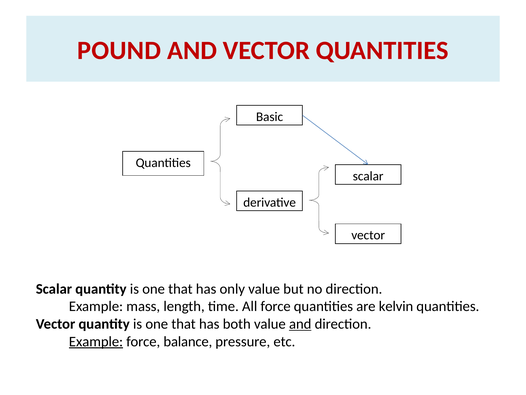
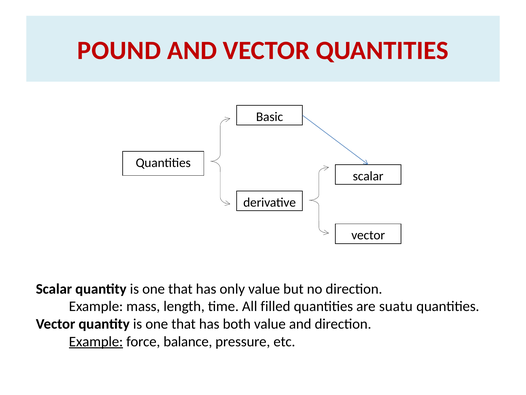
All force: force -> filled (275, 306)
kelvin: kelvin -> suatu (396, 306)
and underline: present -> none (300, 324)
